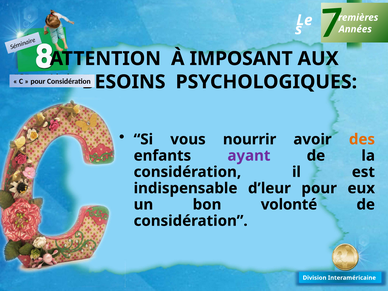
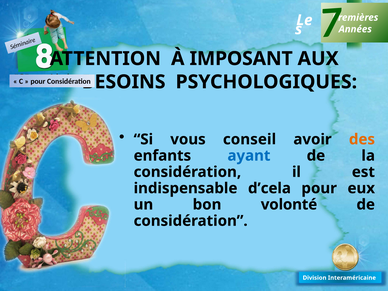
nourrir: nourrir -> conseil (250, 139)
ayant colour: purple -> blue (249, 156)
d’leur: d’leur -> d’cela (269, 188)
